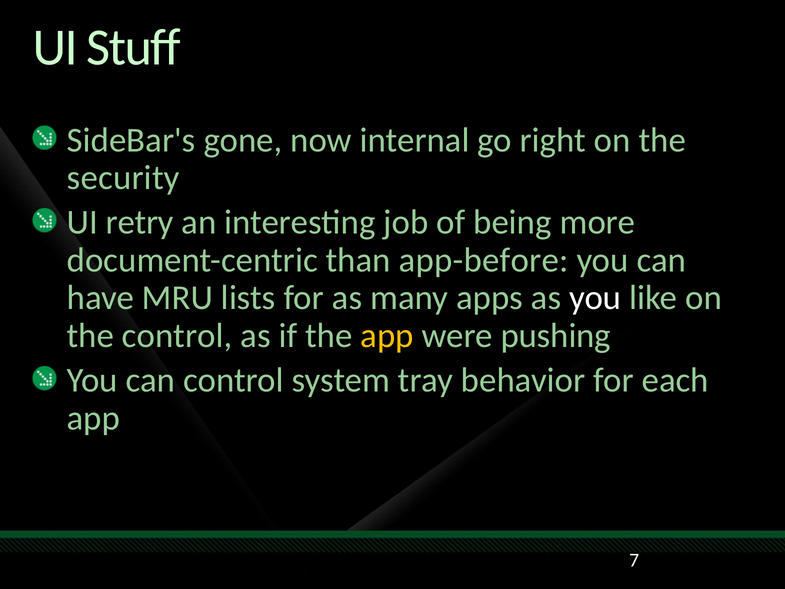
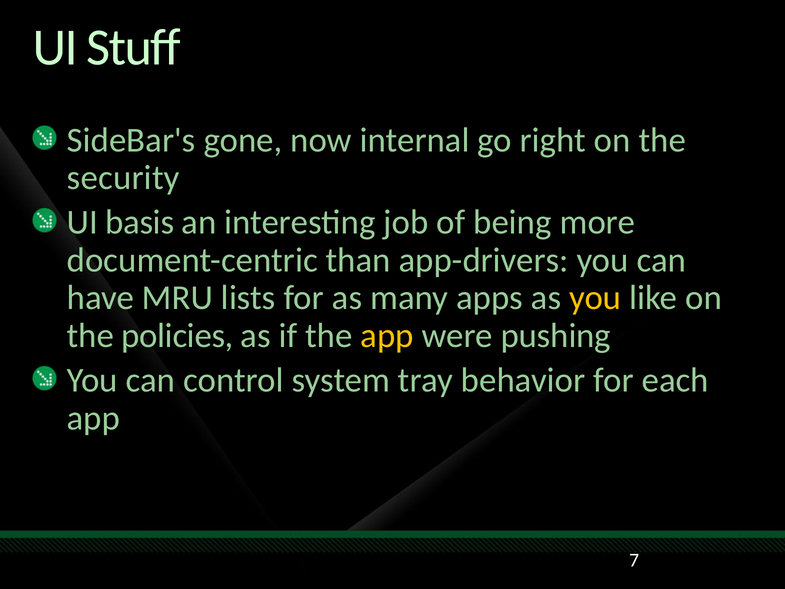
retry: retry -> basis (140, 222)
app-before: app-before -> app-drivers (484, 260)
you colour: white -> yellow (595, 298)
the control: control -> policies (177, 335)
